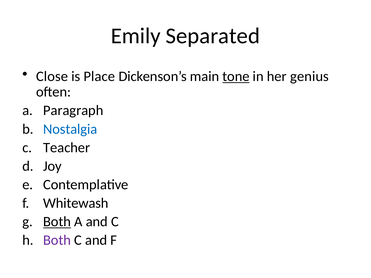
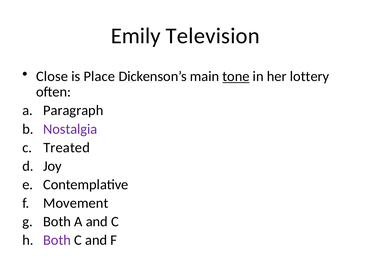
Separated: Separated -> Television (213, 36)
genius: genius -> lottery (310, 76)
Nostalgia colour: blue -> purple (70, 129)
Teacher: Teacher -> Treated (67, 148)
Whitewash: Whitewash -> Movement (76, 203)
Both underline: present -> none (57, 222)
